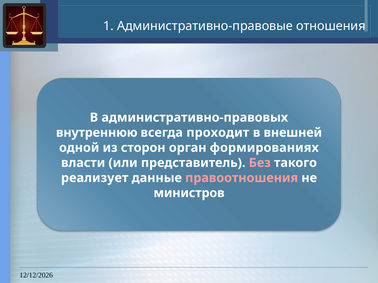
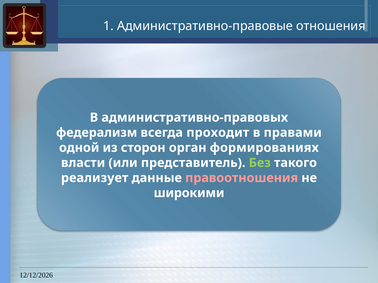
внутреннюю: внутреннюю -> федерализм (97, 133)
внешней: внешней -> правами (293, 133)
Без colour: pink -> light green (260, 163)
министров: министров -> широкими (189, 193)
